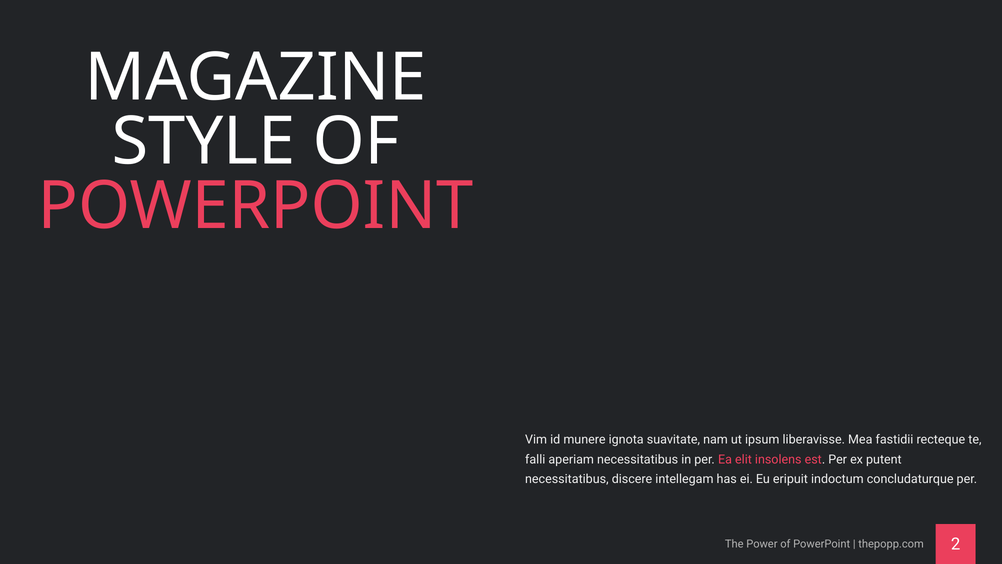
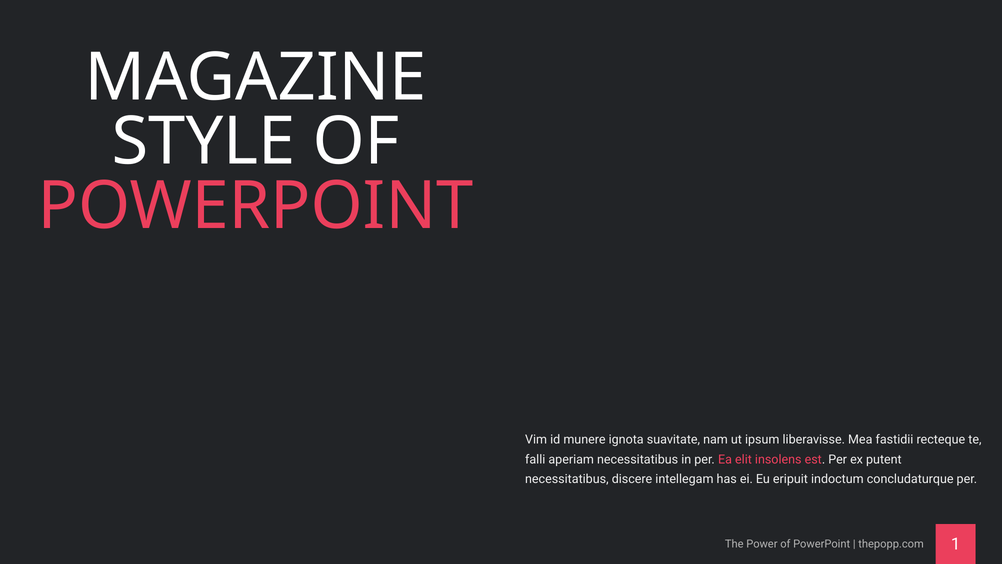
2: 2 -> 1 (956, 544)
